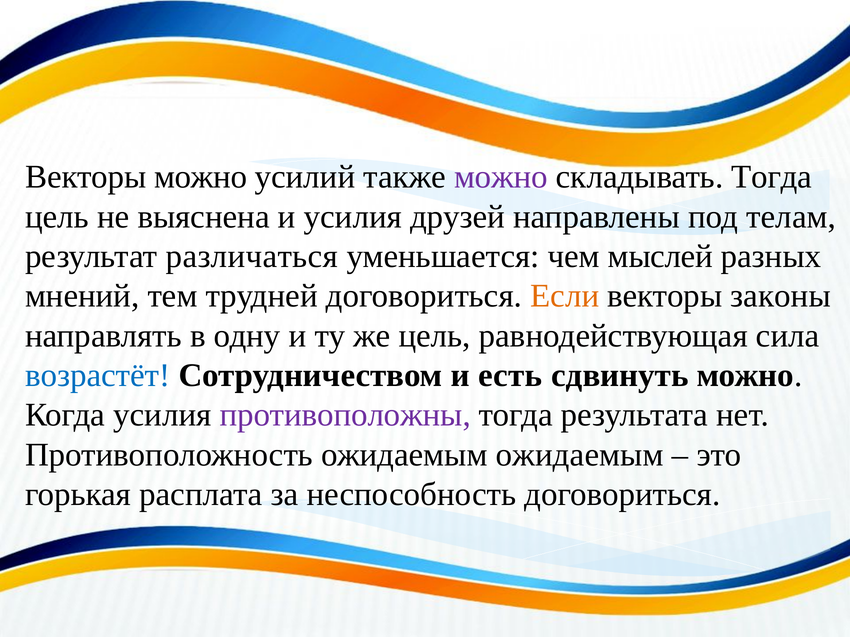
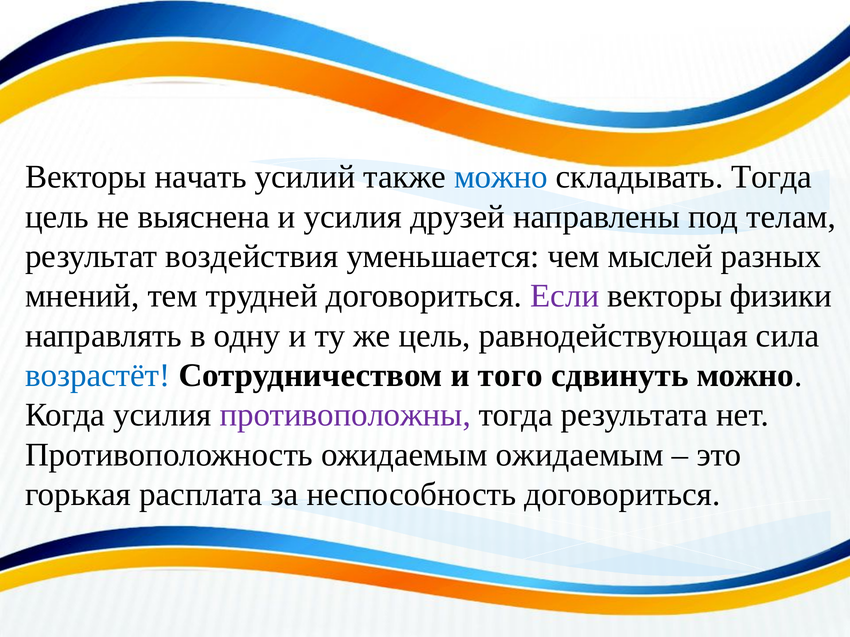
Векторы можно: можно -> начать (201, 177)
можно colour: purple -> blue (501, 177)
различаться: различаться -> воздействия (252, 257)
Если colour: orange -> purple (565, 296)
законы: законы -> физики (781, 296)
есть: есть -> того (510, 376)
